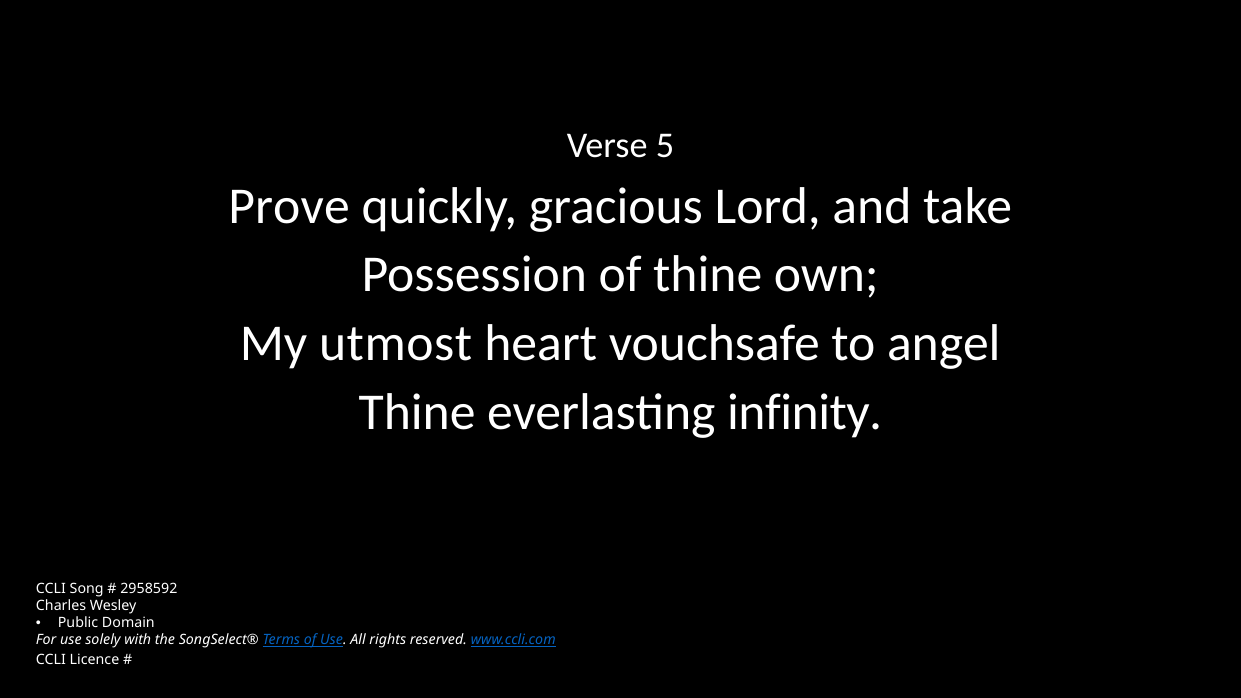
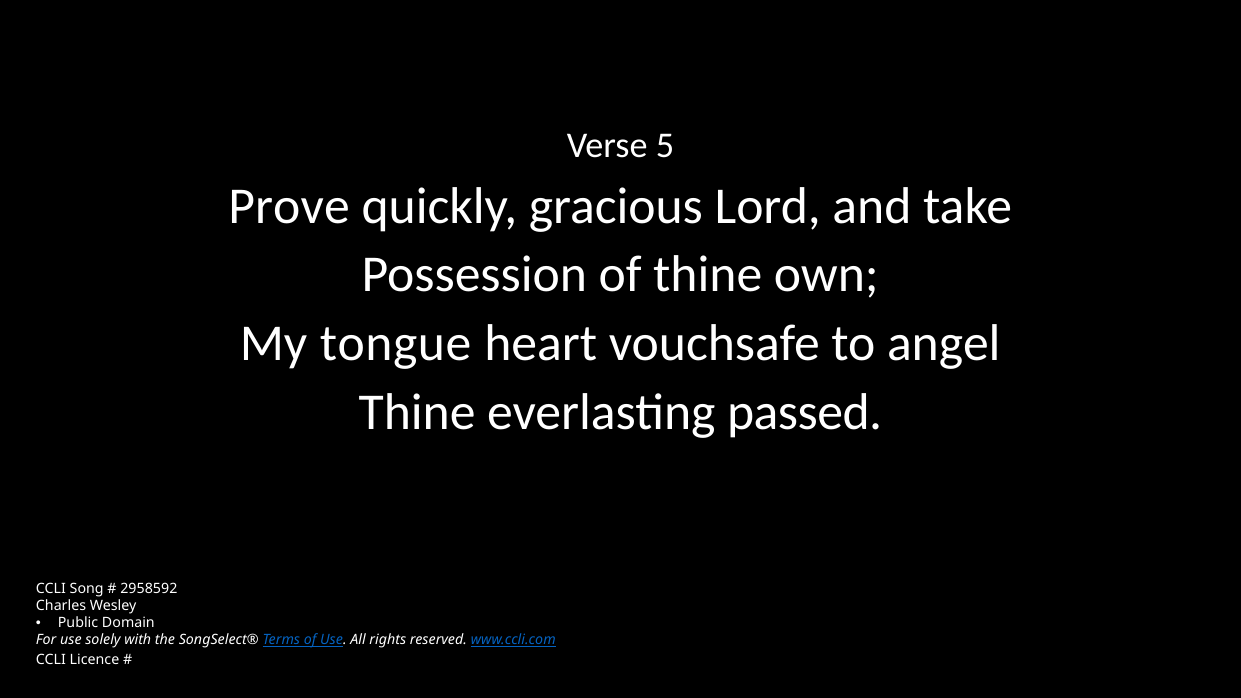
utmost: utmost -> tongue (396, 344)
infinity: infinity -> passed (805, 412)
